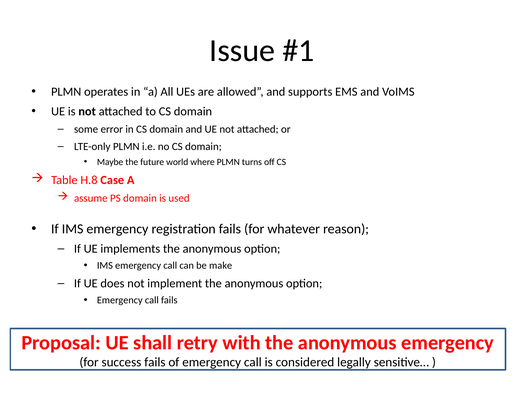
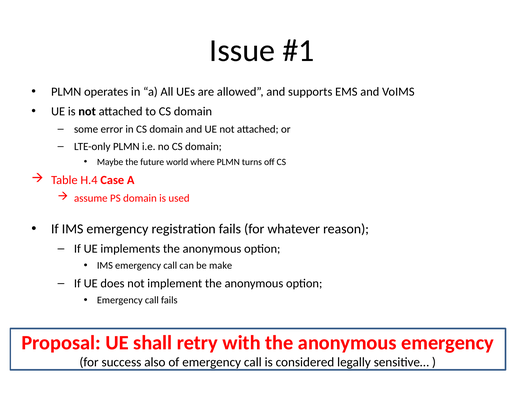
H.8: H.8 -> H.4 (89, 180)
success fails: fails -> also (155, 362)
